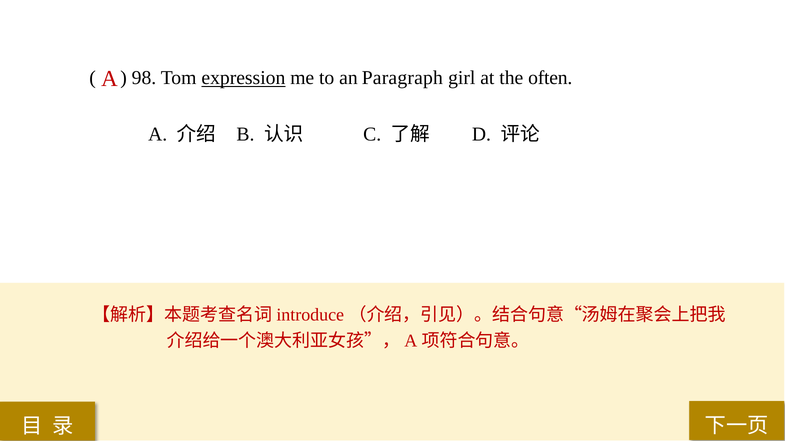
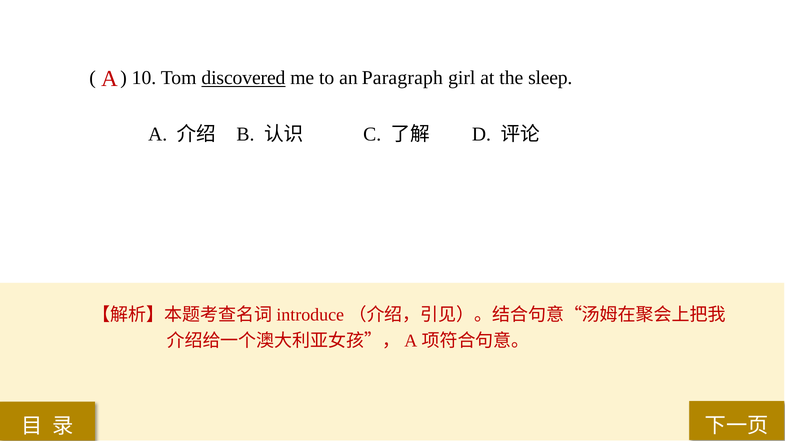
98: 98 -> 10 (144, 78)
expression: expression -> discovered (243, 78)
often: often -> sleep (550, 78)
